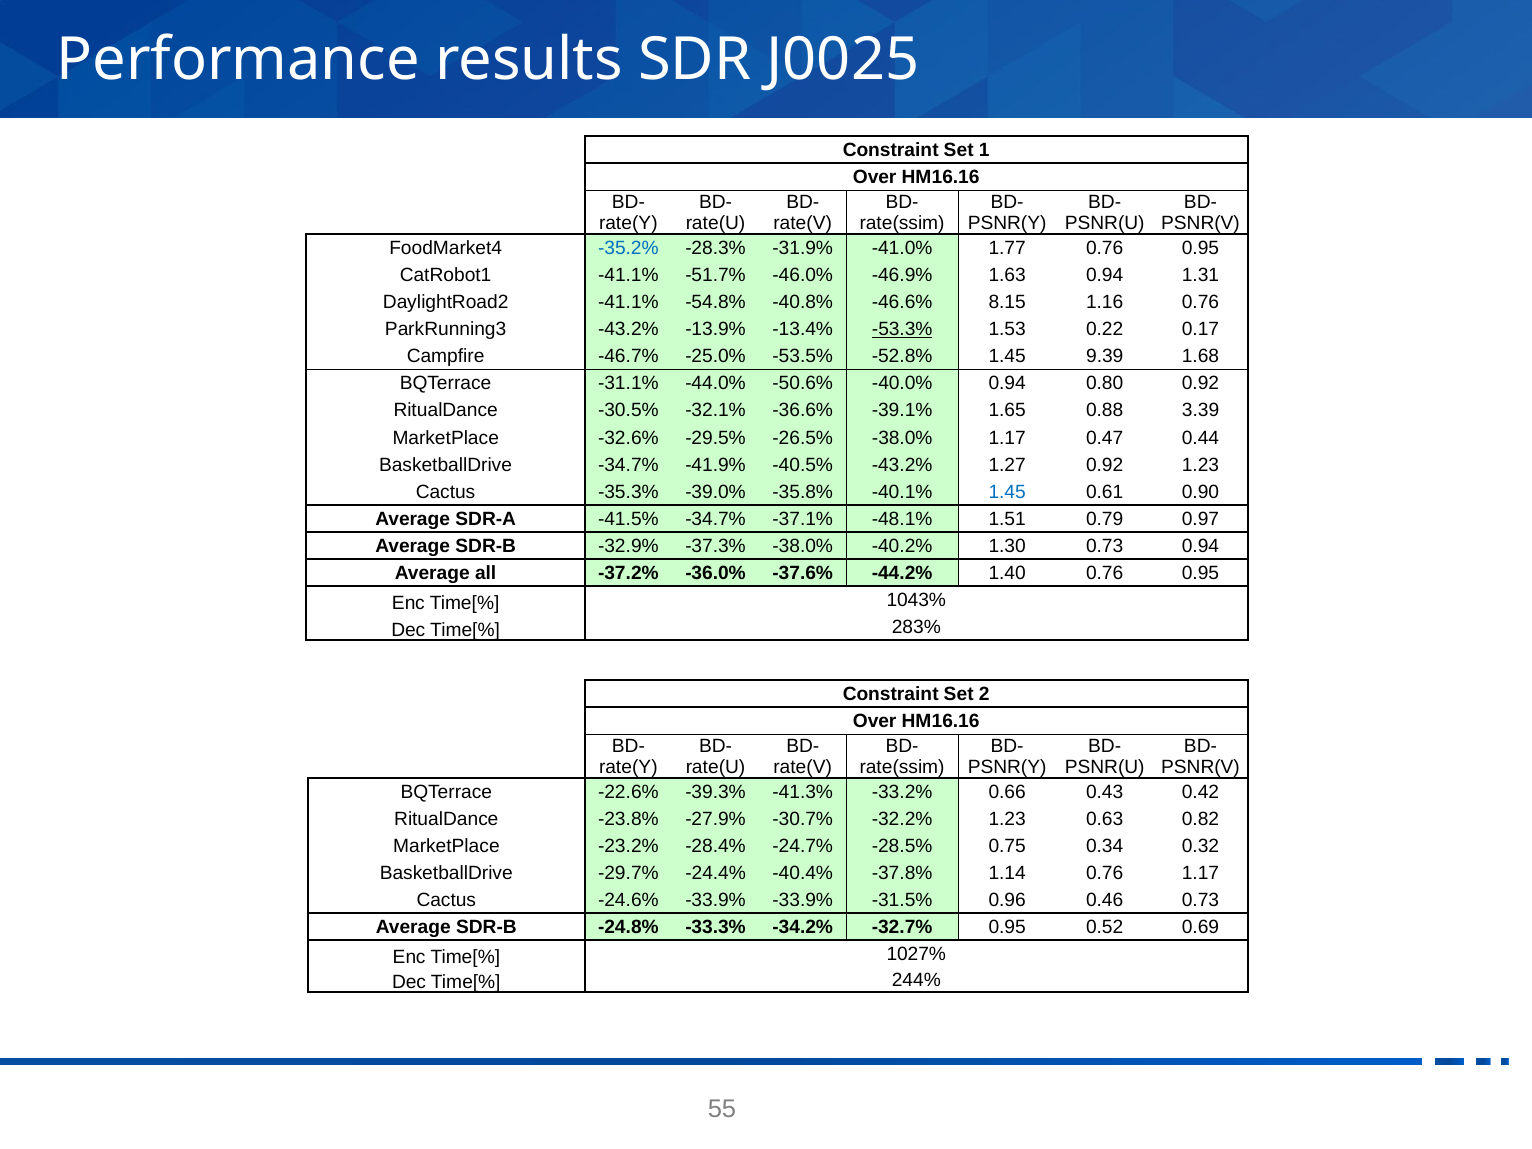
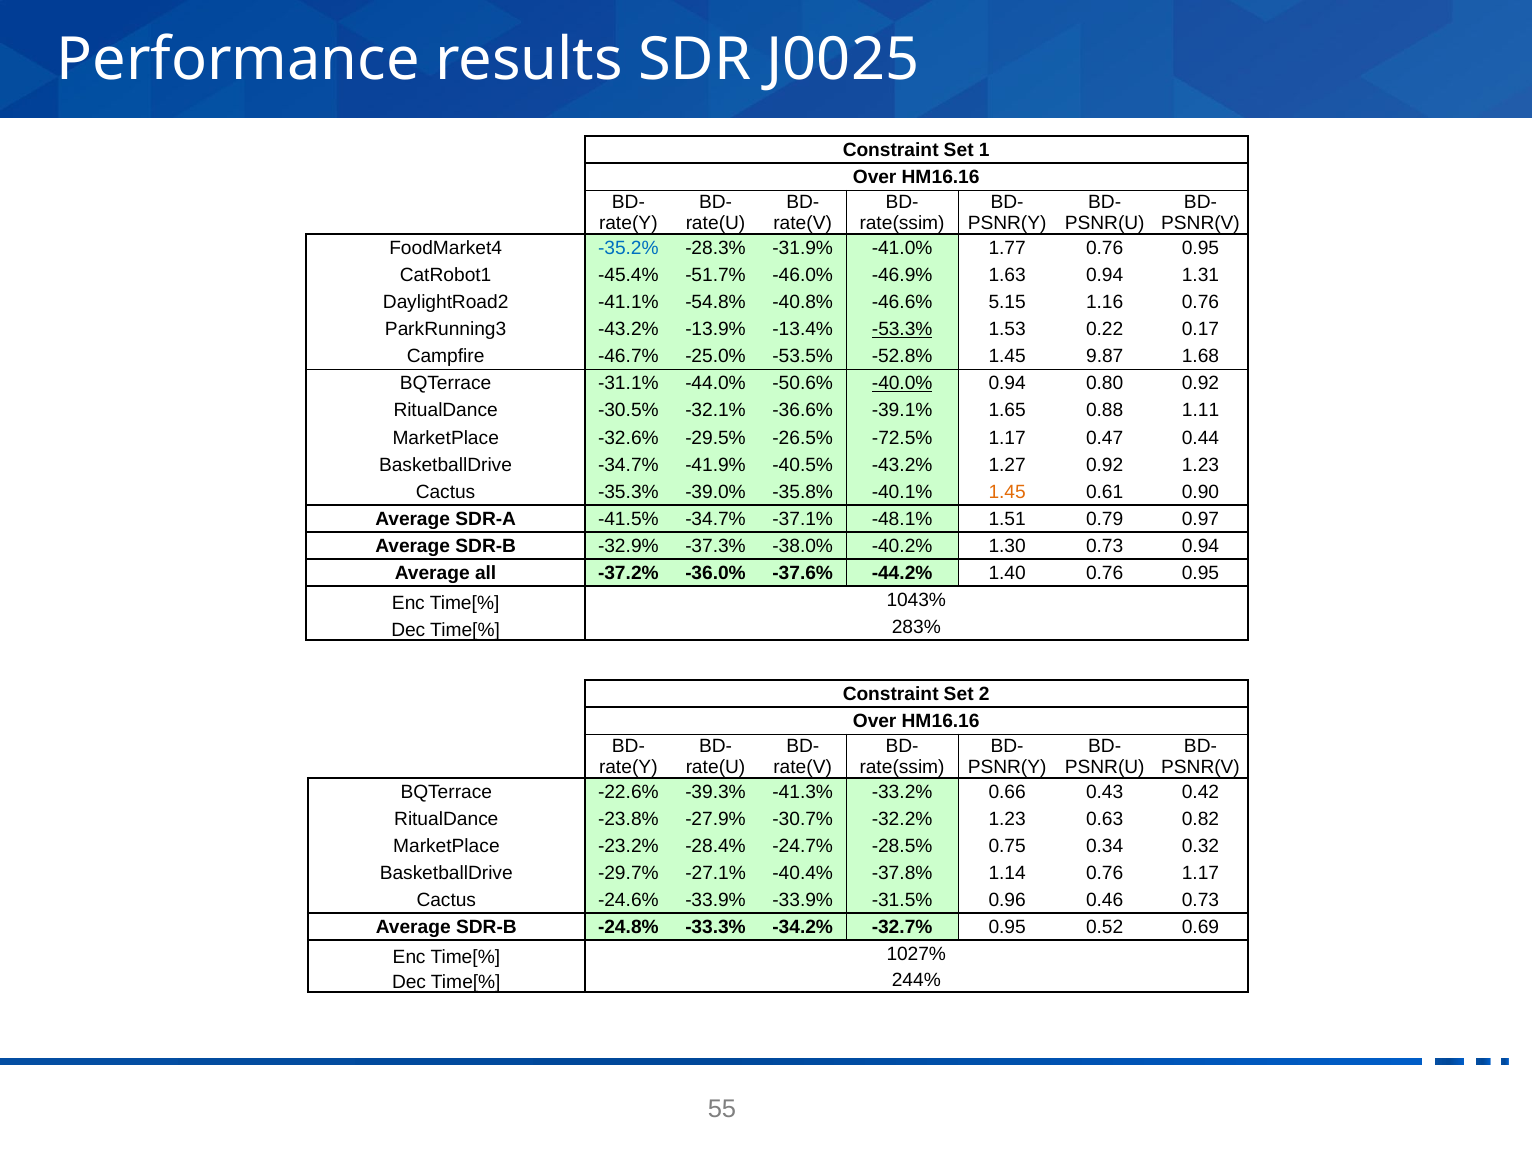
CatRobot1 -41.1%: -41.1% -> -45.4% (628, 275)
8.15: 8.15 -> 5.15 (1007, 302)
9.39: 9.39 -> 9.87 (1105, 356)
-40.0% underline: none -> present (902, 384)
3.39: 3.39 -> 1.11 (1201, 411)
-26.5% -38.0%: -38.0% -> -72.5% (902, 438)
1.45 colour: blue -> orange (1007, 492)
-24.4%: -24.4% -> -27.1% (716, 873)
